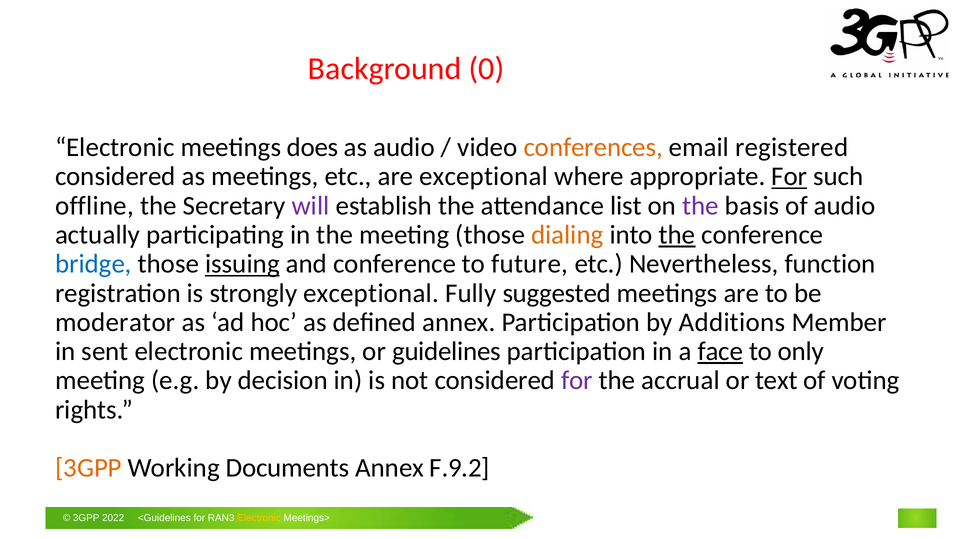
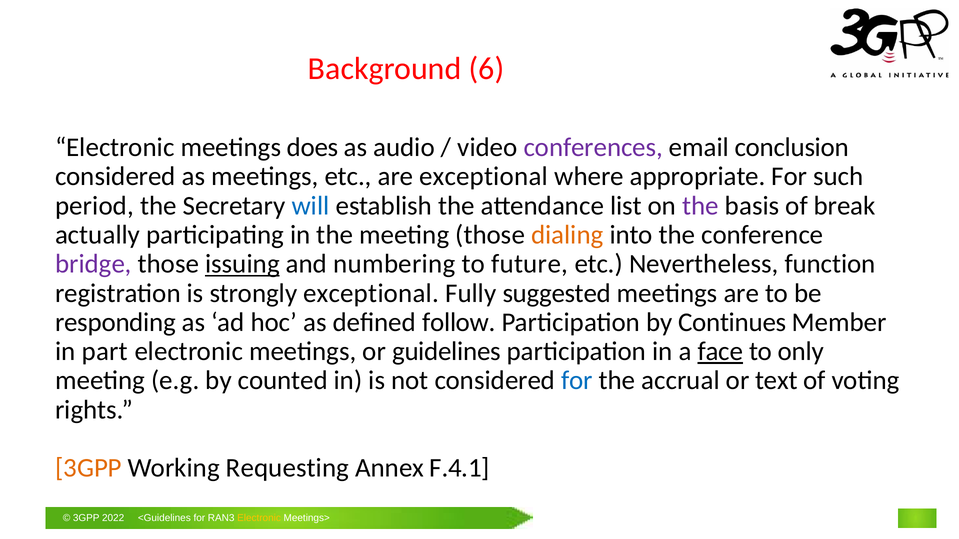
0: 0 -> 6 (487, 69)
conferences colour: orange -> purple (593, 148)
registered: registered -> conclusion (792, 148)
For underline: present -> none (789, 177)
offline: offline -> period (94, 206)
will colour: purple -> blue (311, 206)
of audio: audio -> break (845, 206)
the underline: present -> none (677, 235)
bridge colour: blue -> purple (93, 264)
and conference: conference -> numbering (394, 264)
moderator: moderator -> responding (116, 323)
defined annex: annex -> follow (459, 323)
Additions: Additions -> Continues (732, 323)
sent: sent -> part (105, 352)
decision: decision -> counted (283, 381)
for colour: purple -> blue (577, 381)
Documents: Documents -> Requesting (287, 468)
F.9.2: F.9.2 -> F.4.1 (460, 468)
